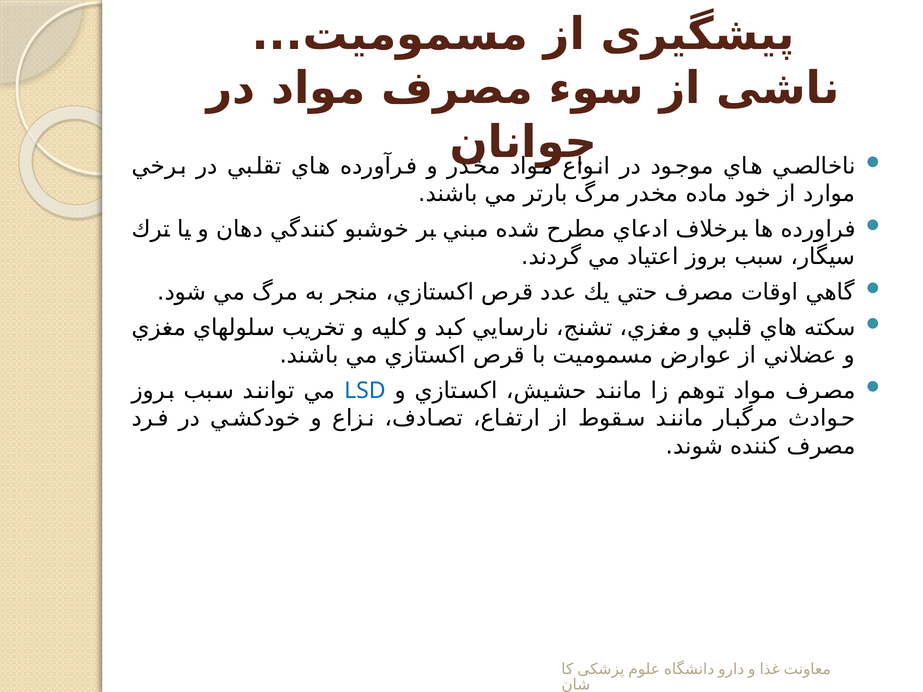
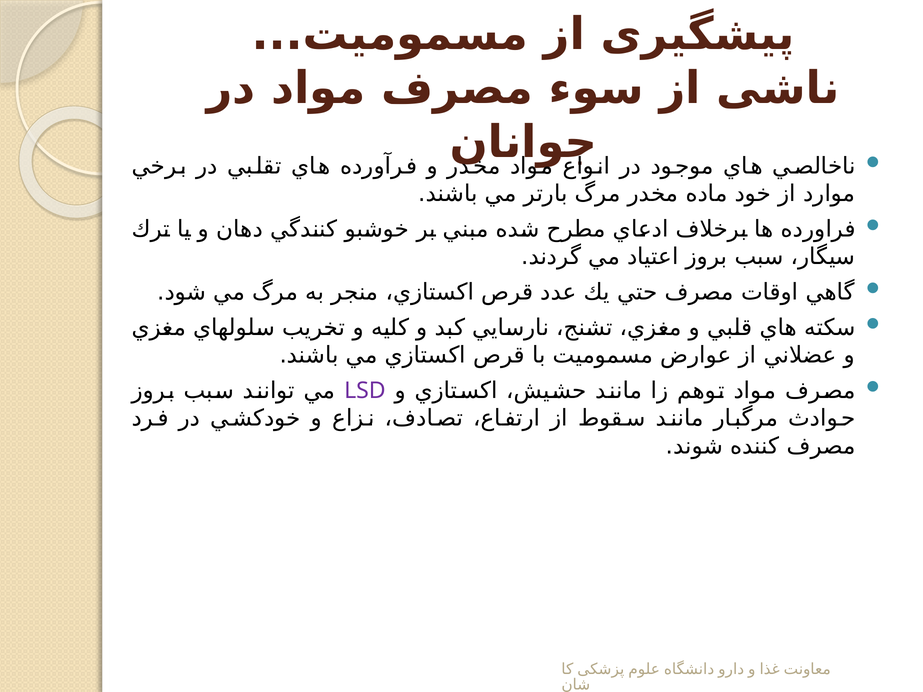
LSD colour: blue -> purple (365, 391)
